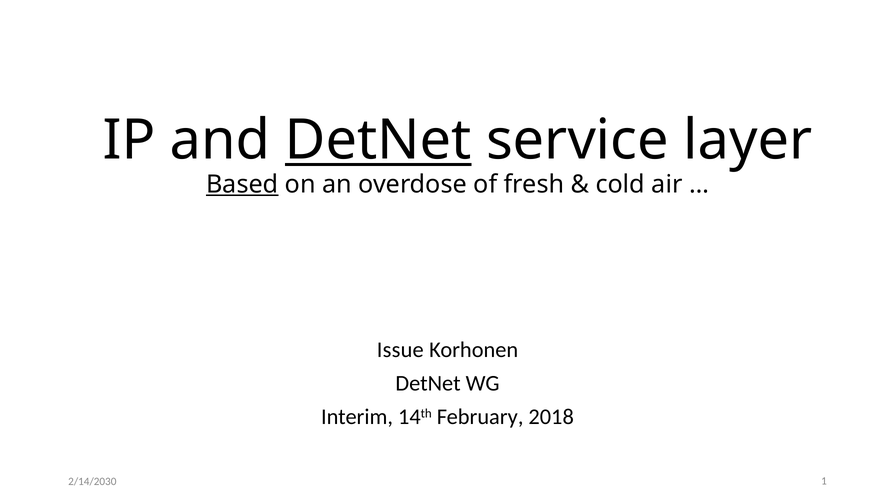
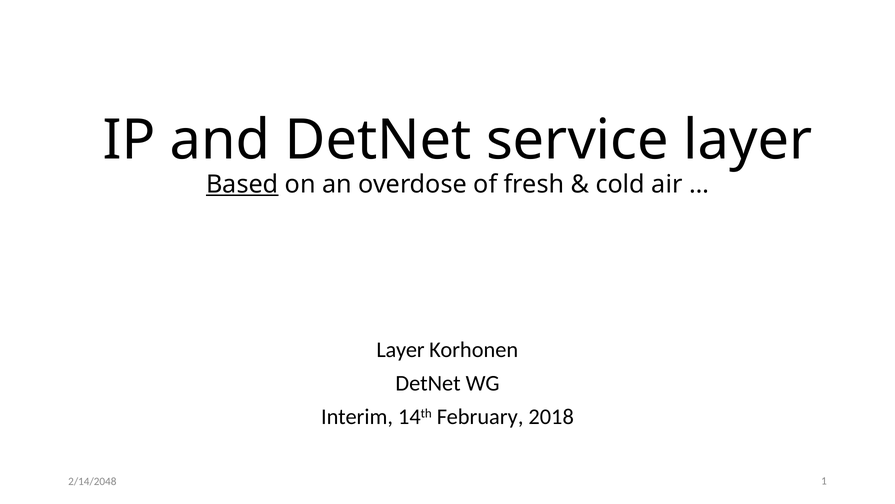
DetNet underline: present -> none (378, 140)
Issue: Issue -> Layer (401, 349)
2/14/2030: 2/14/2030 -> 2/14/2048 (92, 481)
